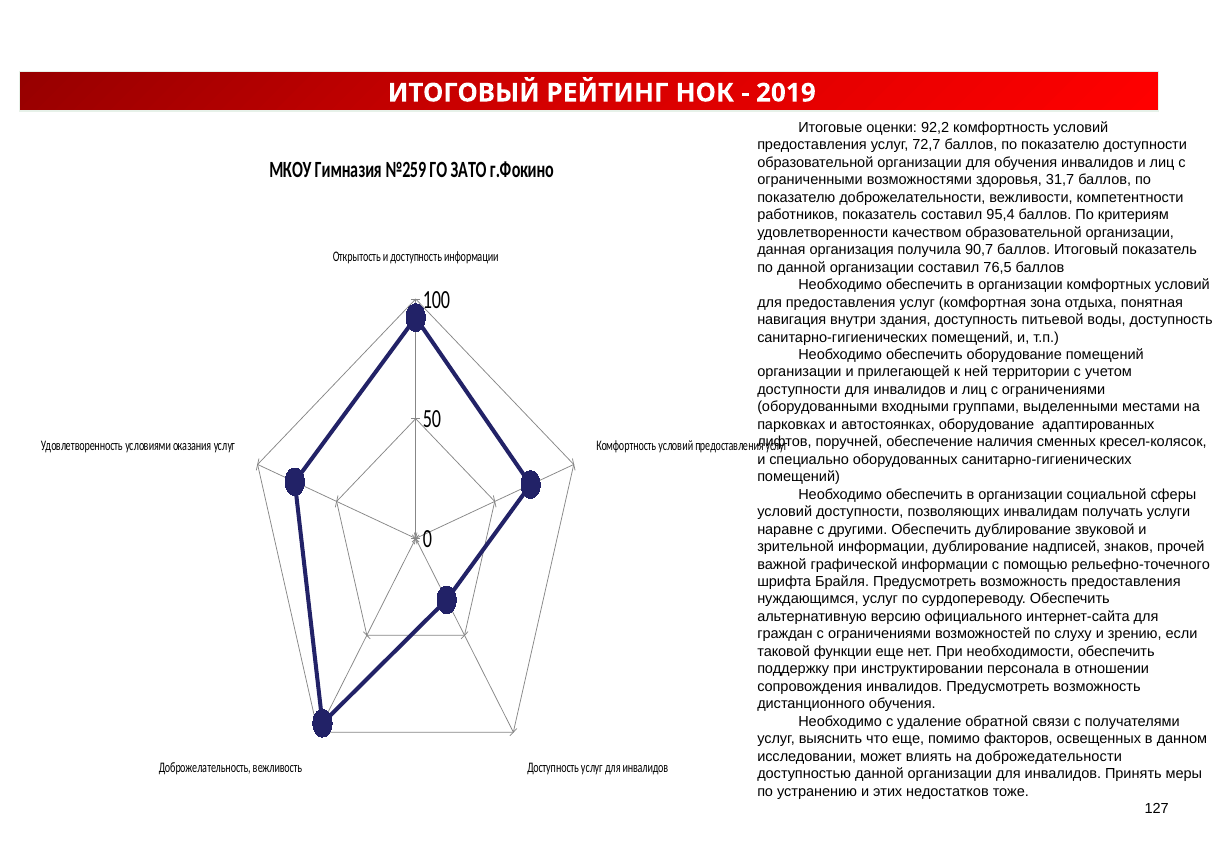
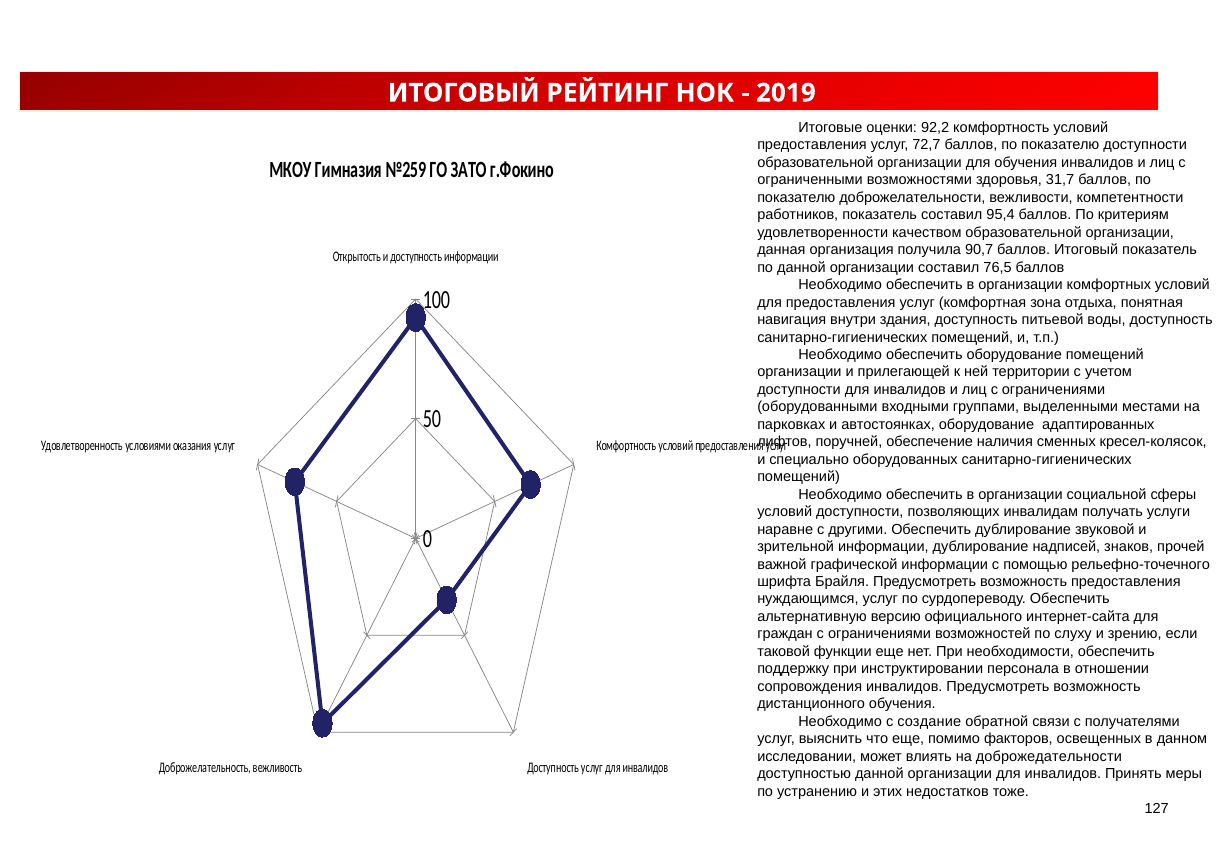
удаление: удаление -> создание (929, 721)
